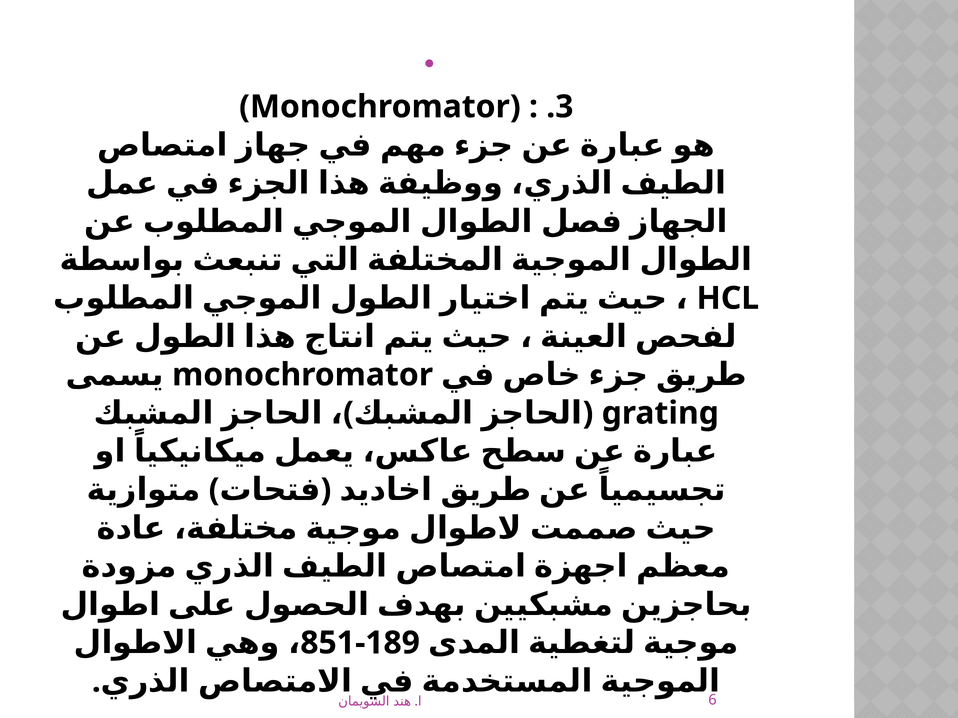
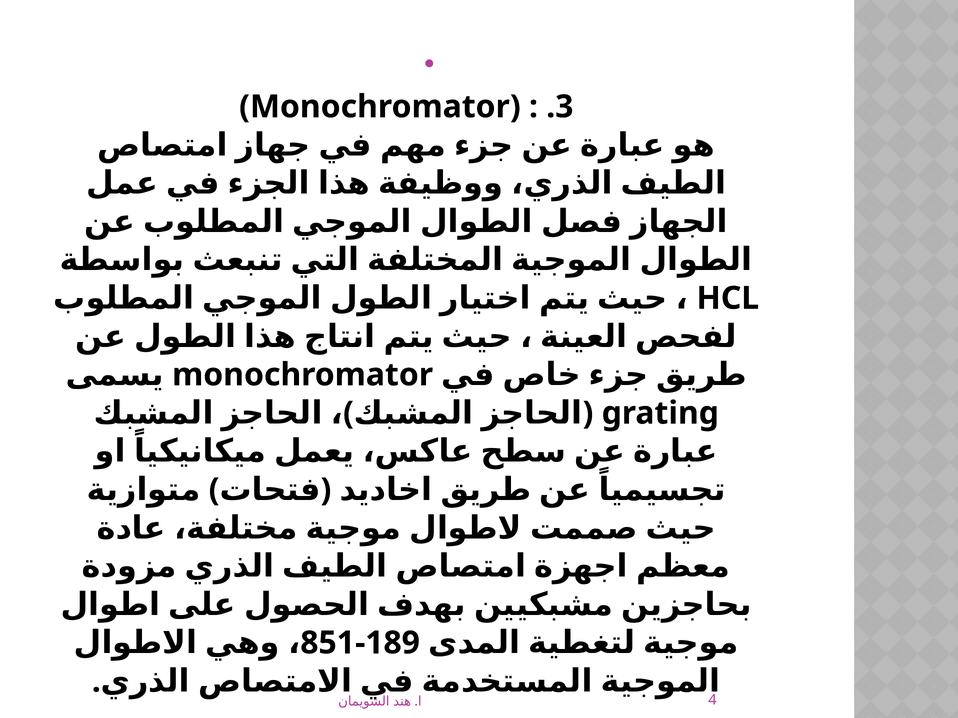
6: 6 -> 4 (712, 701)
